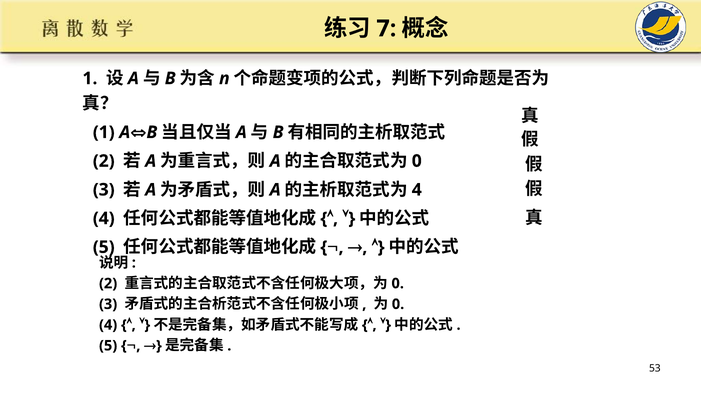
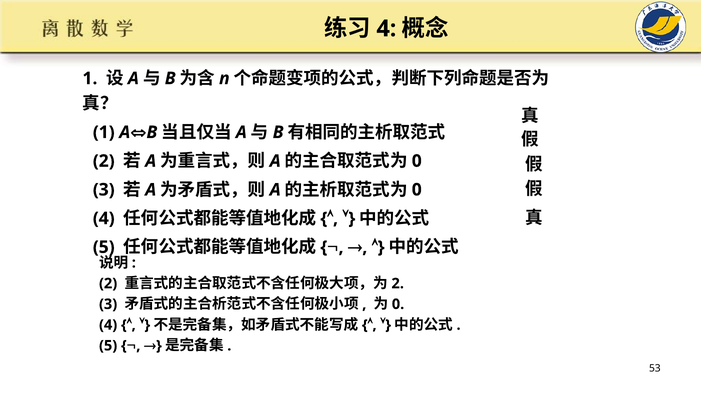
7: 7 -> 4 (386, 29)
4: 4 -> 0 (417, 190)
0: 0 -> 2 (398, 284)
